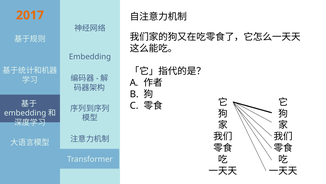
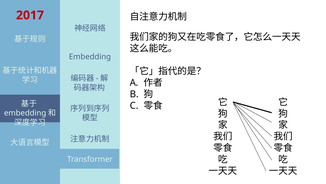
2017 colour: orange -> red (30, 15)
